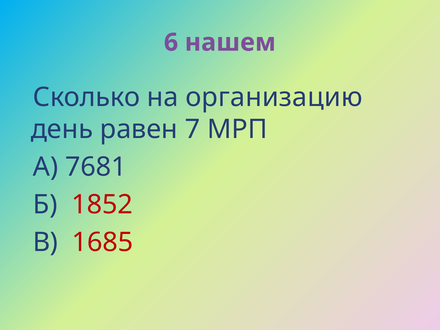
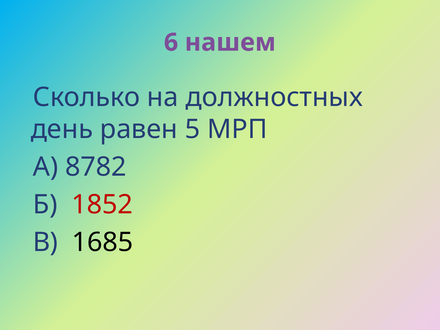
организацию: организацию -> должностных (274, 97)
7: 7 -> 5 (192, 129)
7681: 7681 -> 8782 (96, 167)
1685 colour: red -> black (103, 242)
